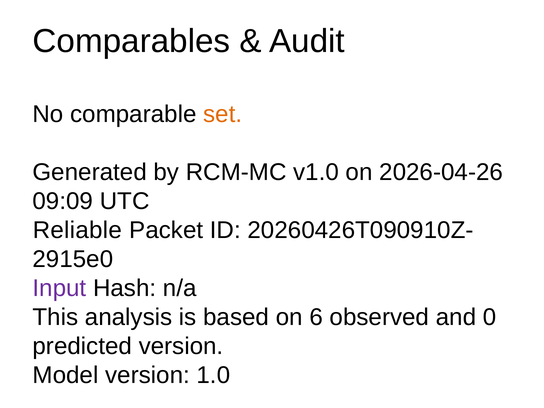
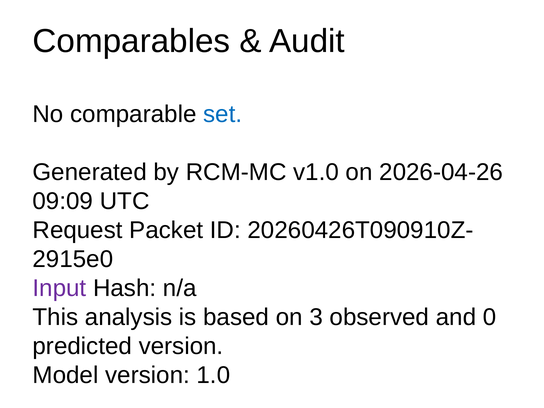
set colour: orange -> blue (223, 114)
Reliable: Reliable -> Request (78, 230)
6: 6 -> 3 (316, 317)
